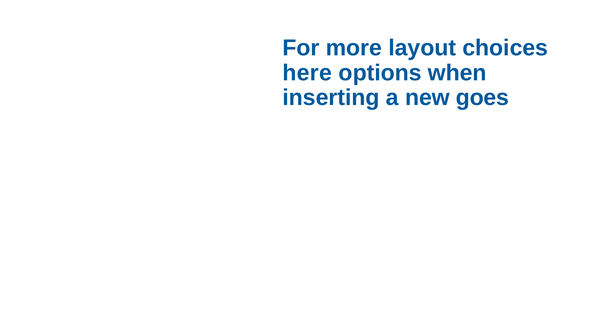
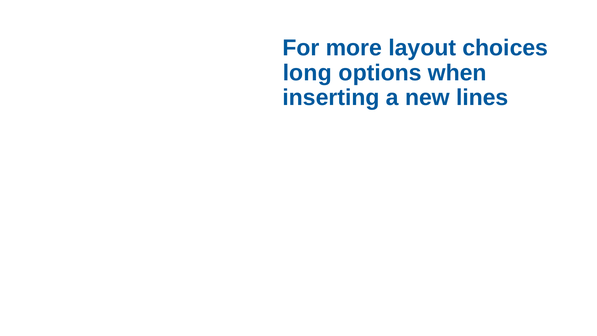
here: here -> long (307, 73)
goes: goes -> lines (482, 98)
